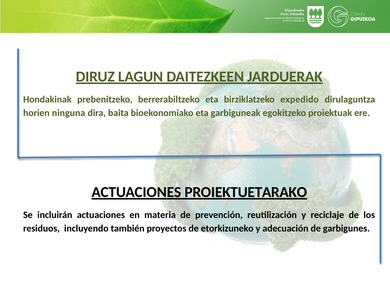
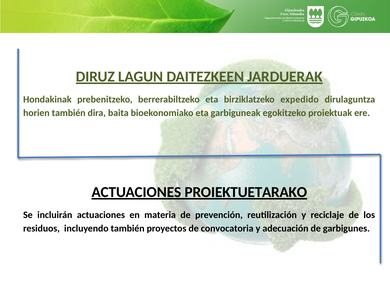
horien ninguna: ninguna -> también (69, 113)
etorkizuneko: etorkizuneko -> convocatoria (227, 229)
